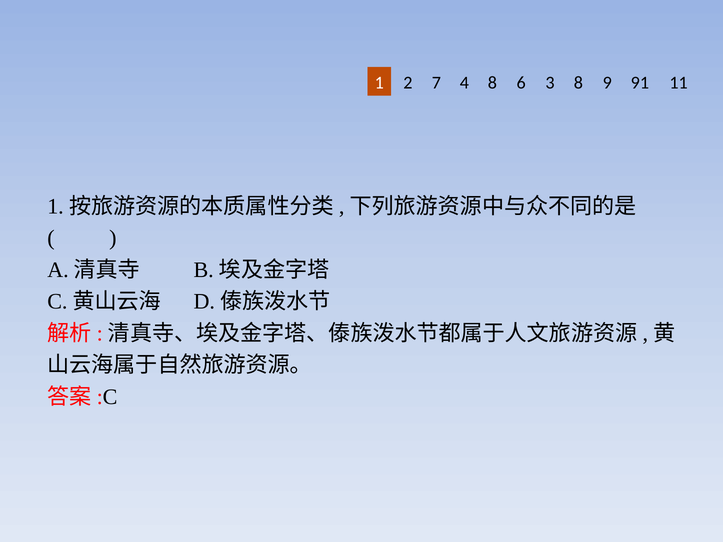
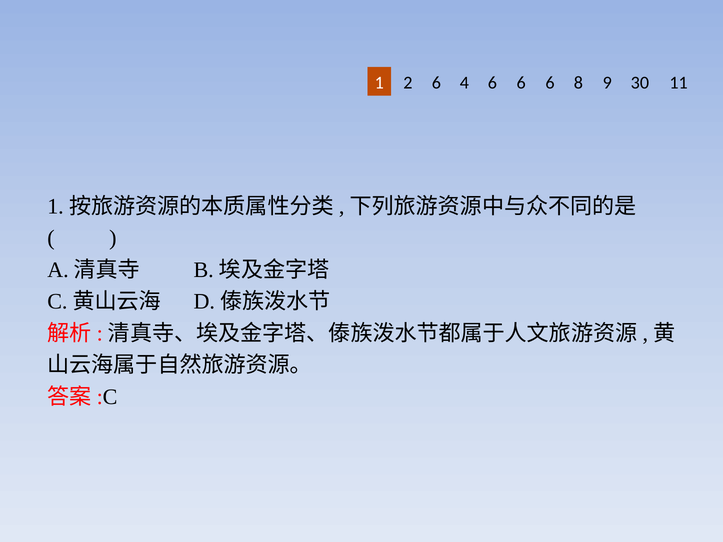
2 7: 7 -> 6 (436, 83)
4 8: 8 -> 6 (492, 83)
3: 3 -> 6 (550, 83)
91: 91 -> 30 (640, 83)
